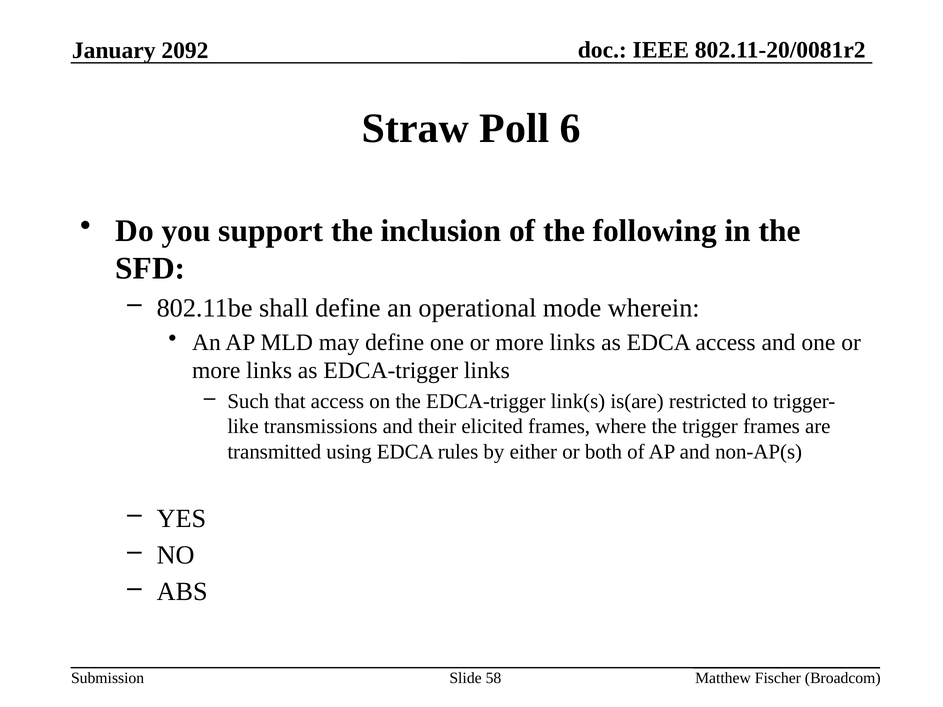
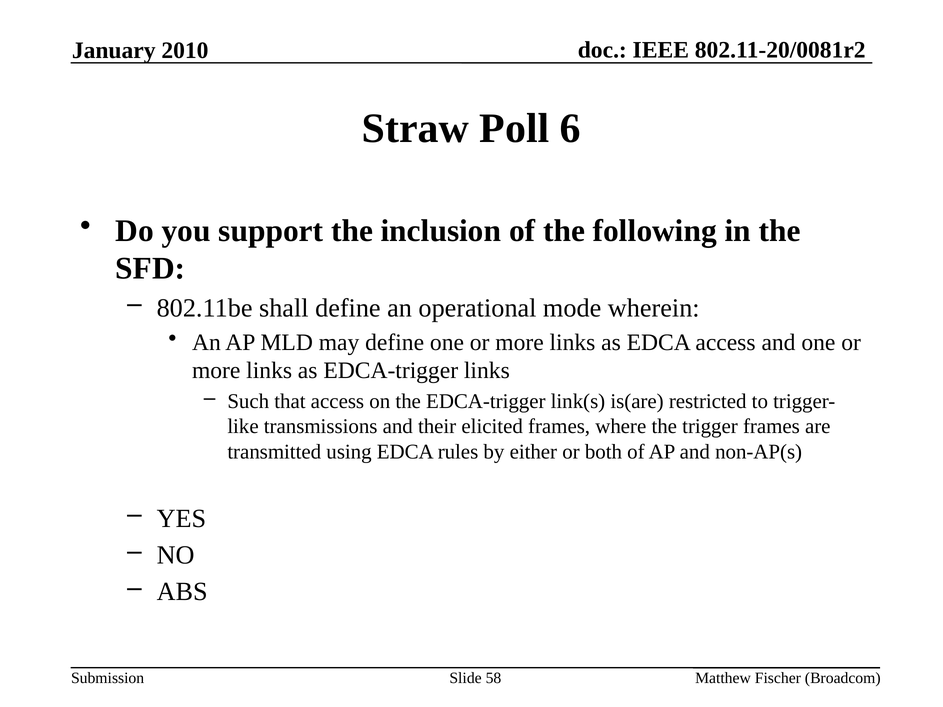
2092: 2092 -> 2010 (185, 50)
